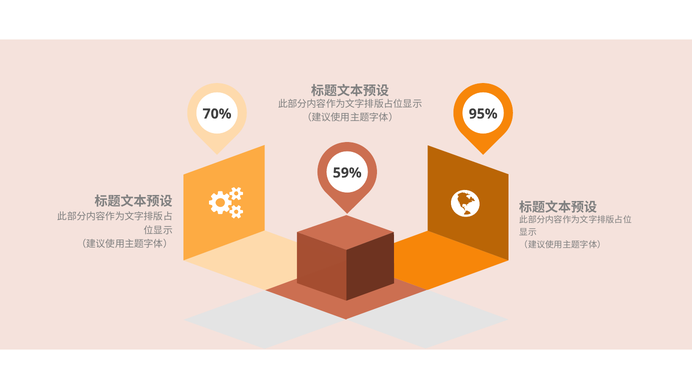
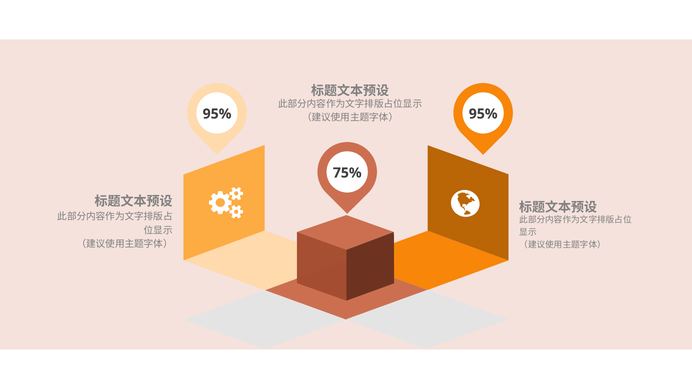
70%: 70% -> 95% (217, 114)
59%: 59% -> 75% (347, 173)
